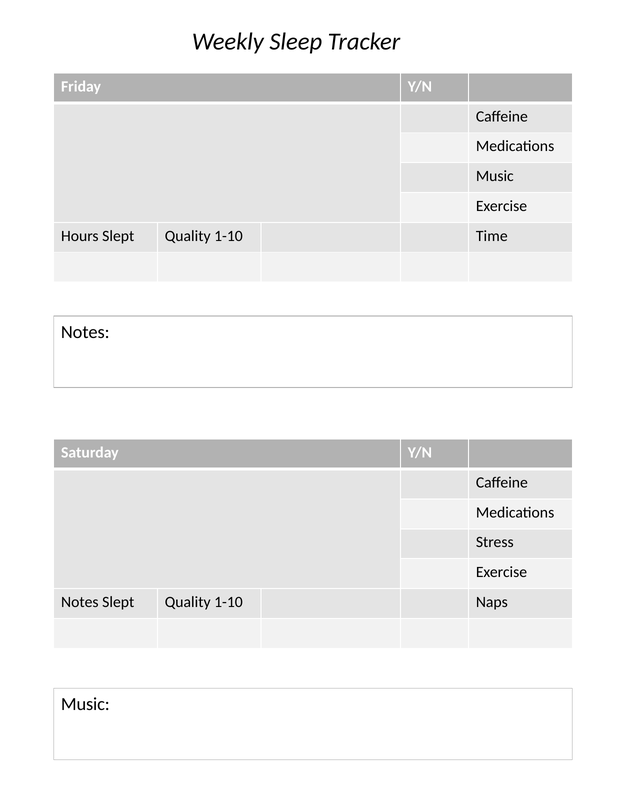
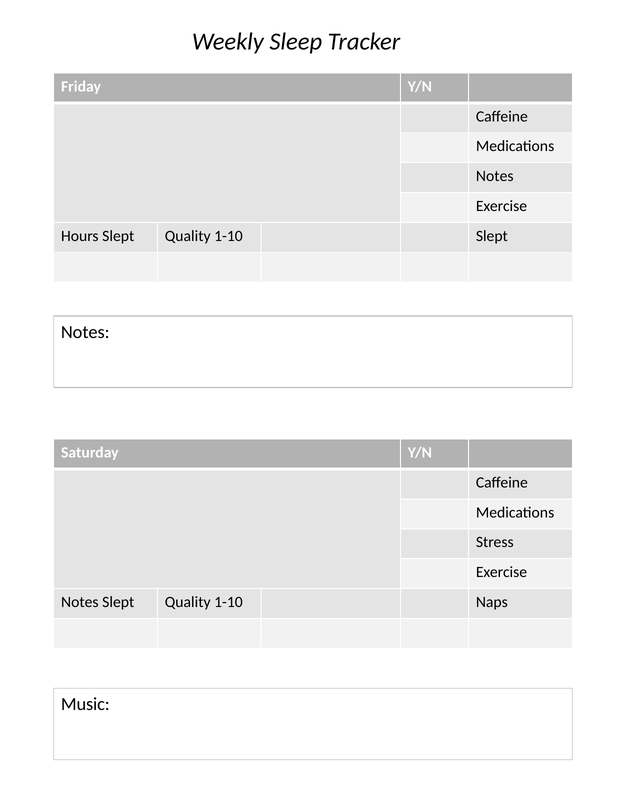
Music: Music -> Notes (495, 176)
1-10 Time: Time -> Slept (492, 236)
